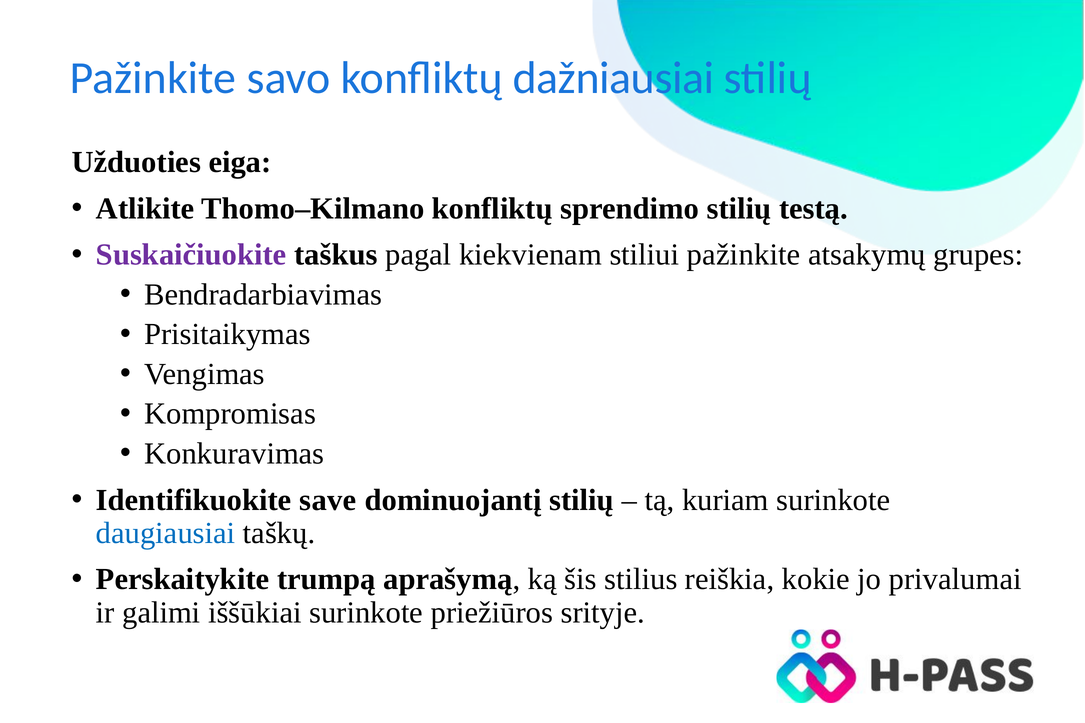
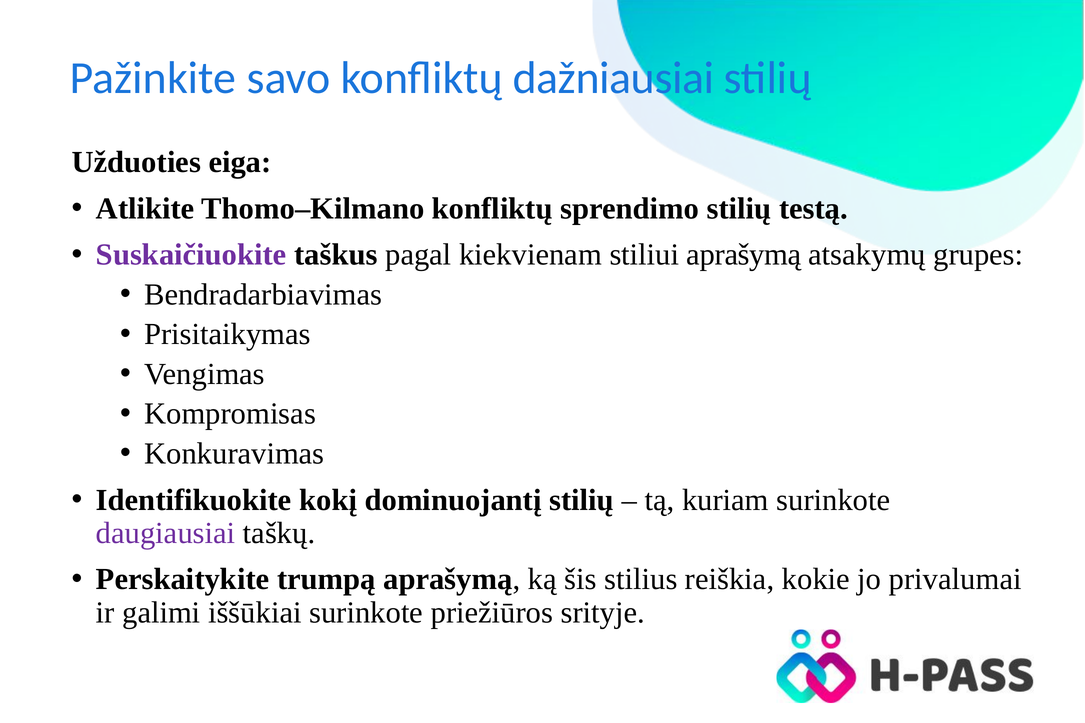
stiliui pažinkite: pažinkite -> aprašymą (744, 255)
save: save -> kokį (328, 500)
daugiausiai colour: blue -> purple (166, 533)
